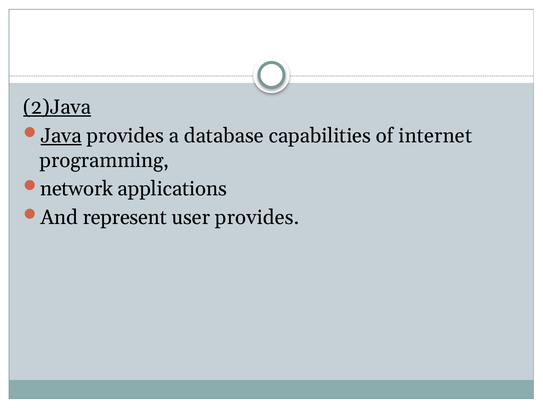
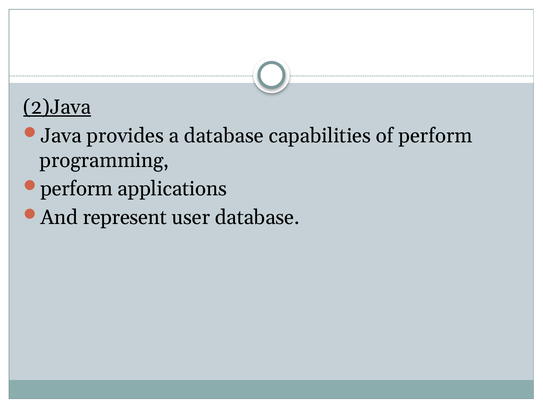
Java underline: present -> none (61, 136)
of internet: internet -> perform (435, 136)
network: network -> perform (77, 189)
user provides: provides -> database (257, 217)
